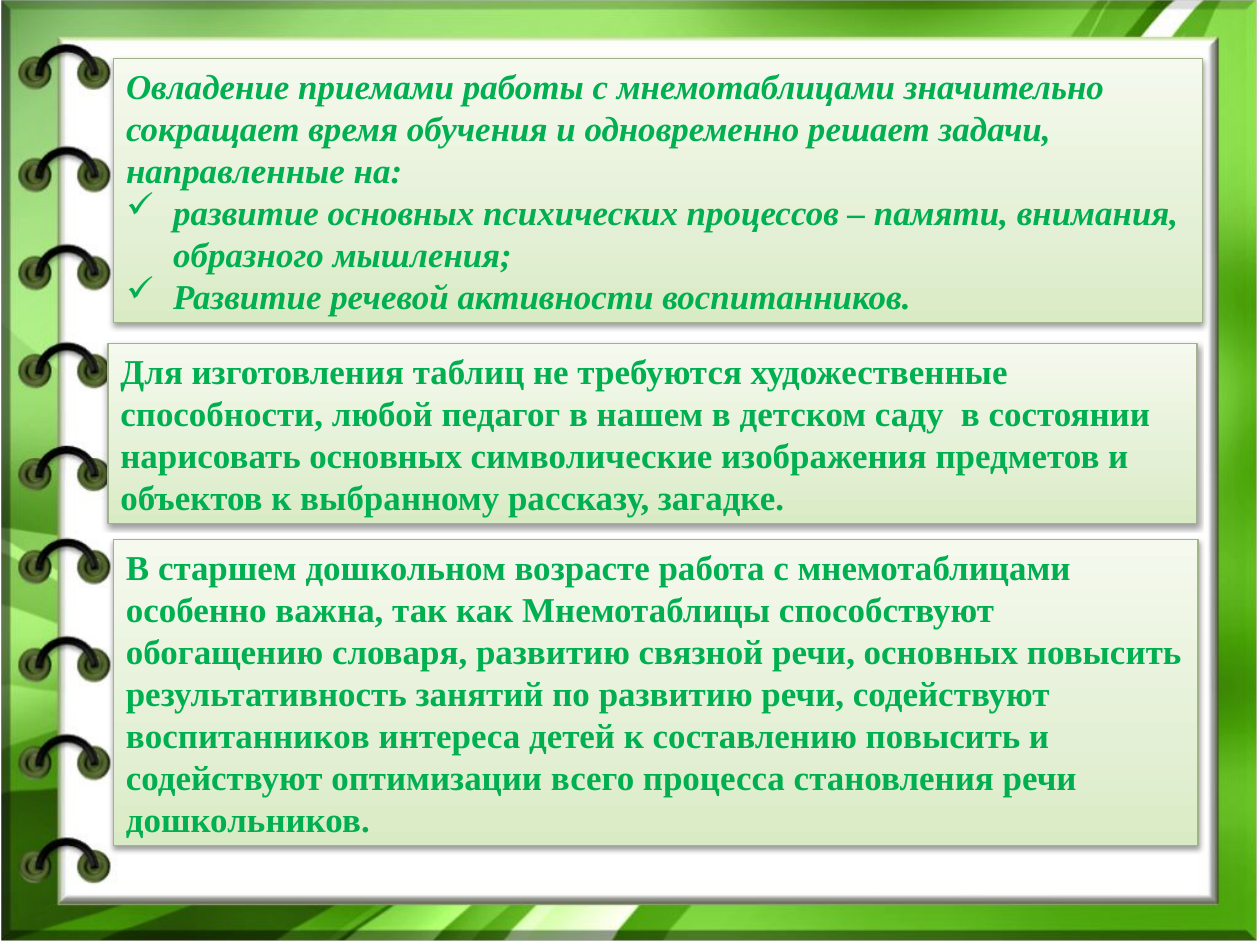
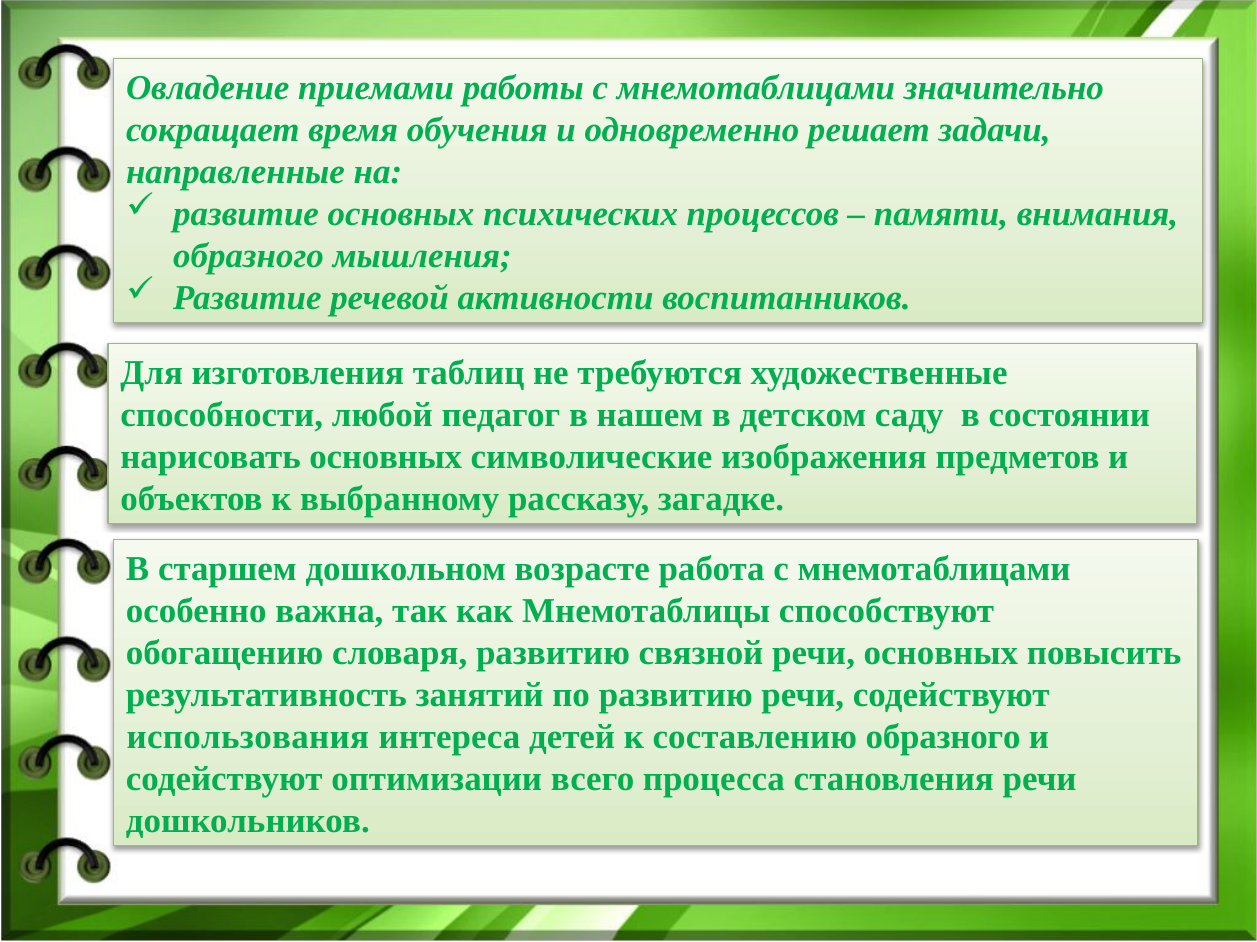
воспитанников: воспитанников -> использования (248, 737)
составлению повысить: повысить -> образного (943, 737)
